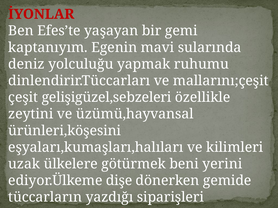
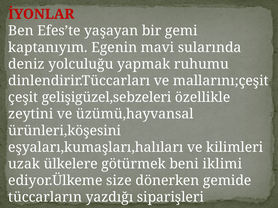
yerini: yerini -> iklimi (222, 164)
dişe: dişe -> size (119, 181)
